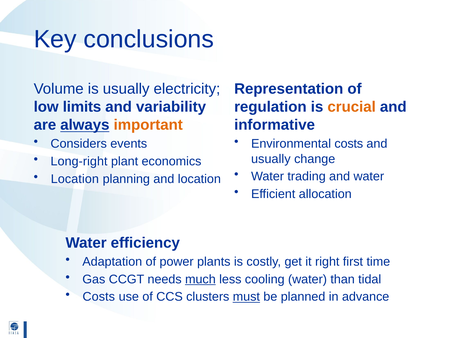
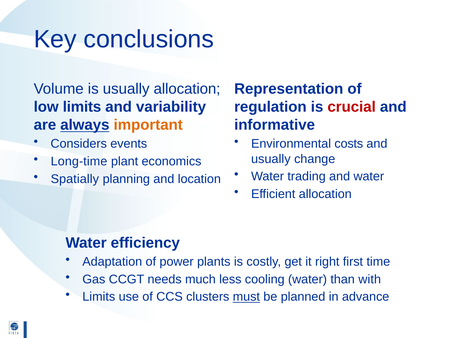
usually electricity: electricity -> allocation (187, 89)
crucial colour: orange -> red (352, 107)
Long-right: Long-right -> Long-time (79, 161)
Location: Location -> Spatially (75, 179)
much underline: present -> none (200, 279)
tidal: tidal -> with (370, 279)
Costs: Costs -> Limits (99, 296)
